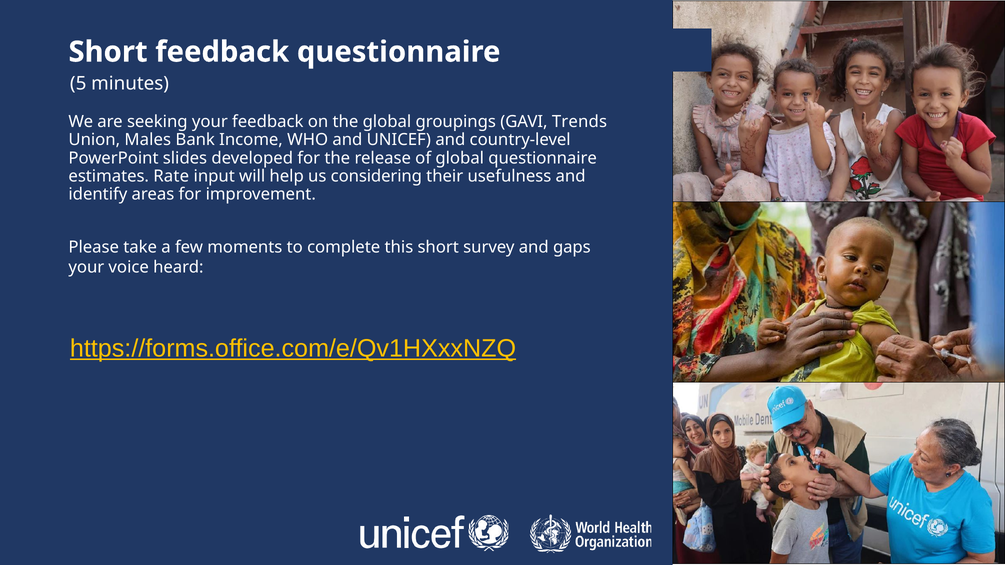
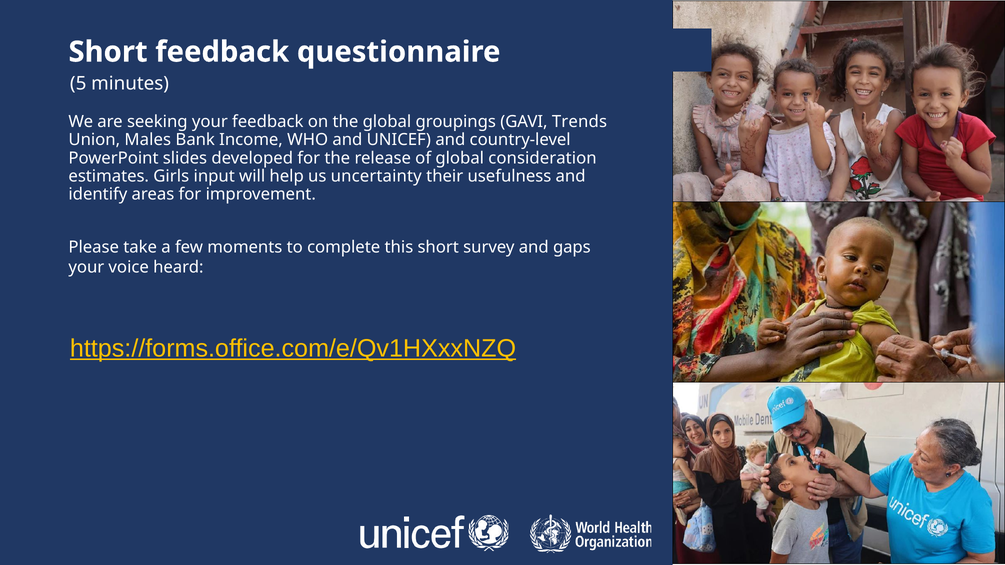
global questionnaire: questionnaire -> consideration (543, 158)
Rate: Rate -> Girls (171, 176)
considering: considering -> uncertainty (376, 176)
